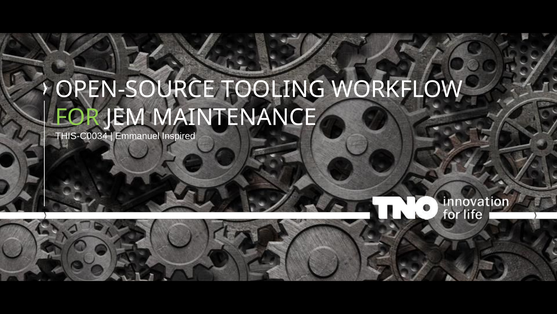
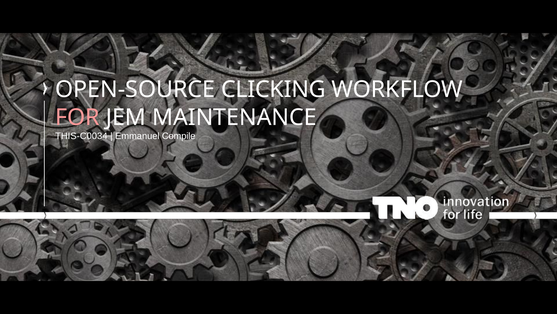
TOOLING: TOOLING -> CLICKING (273, 89)
FOR colour: light green -> pink (77, 117)
Inspired: Inspired -> Compile (179, 136)
